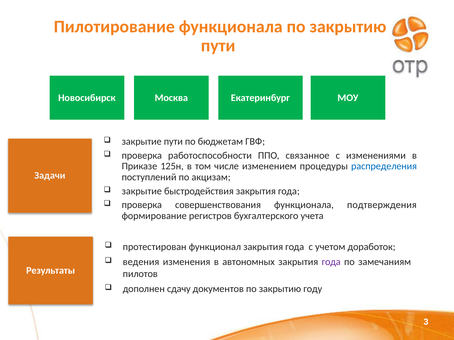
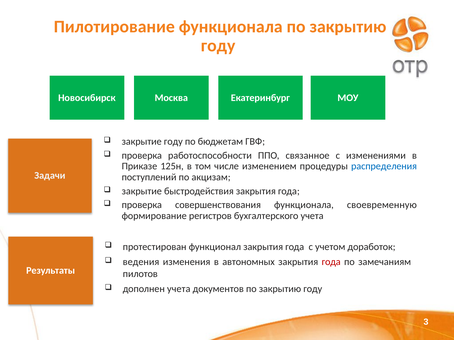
пути: пути -> году (218, 46)
закрытие пути: пути -> году (173, 142)
подтверждения: подтверждения -> своевременную (382, 205)
года colour: purple -> red (331, 262)
дополнен сдачу: сдачу -> учета (179, 289)
